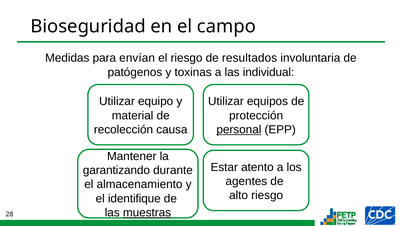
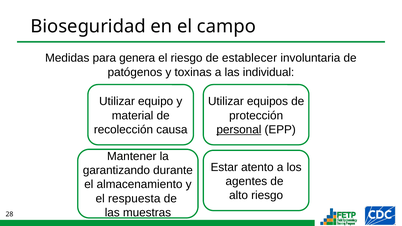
envían: envían -> genera (137, 58)
resultados: resultados -> establecer (250, 58)
identifique: identifique -> respuesta (134, 199)
muestras underline: present -> none (147, 213)
